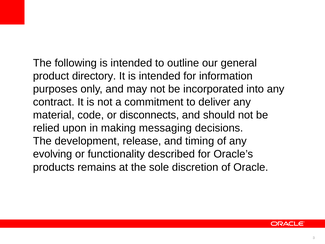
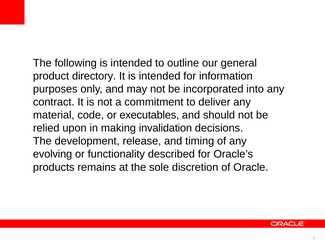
disconnects: disconnects -> executables (149, 115)
messaging: messaging -> invalidation (165, 128)
